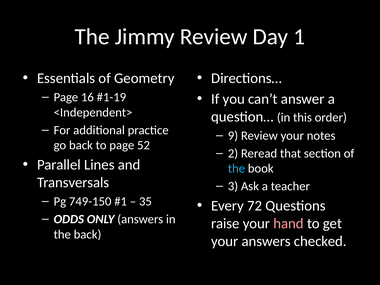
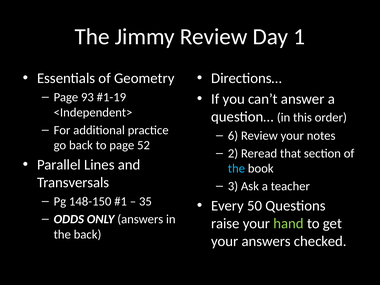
16: 16 -> 93 (87, 97)
9: 9 -> 6 (233, 136)
749-150: 749-150 -> 148-150 (90, 201)
72: 72 -> 50 (255, 206)
hand colour: pink -> light green (289, 224)
